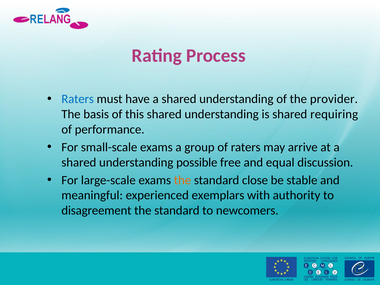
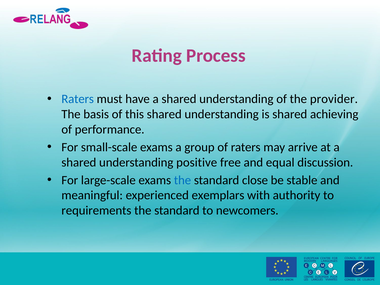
requiring: requiring -> achieving (334, 114)
possible: possible -> positive (197, 162)
the colour: orange -> blue (183, 180)
disagreement: disagreement -> requirements (96, 210)
